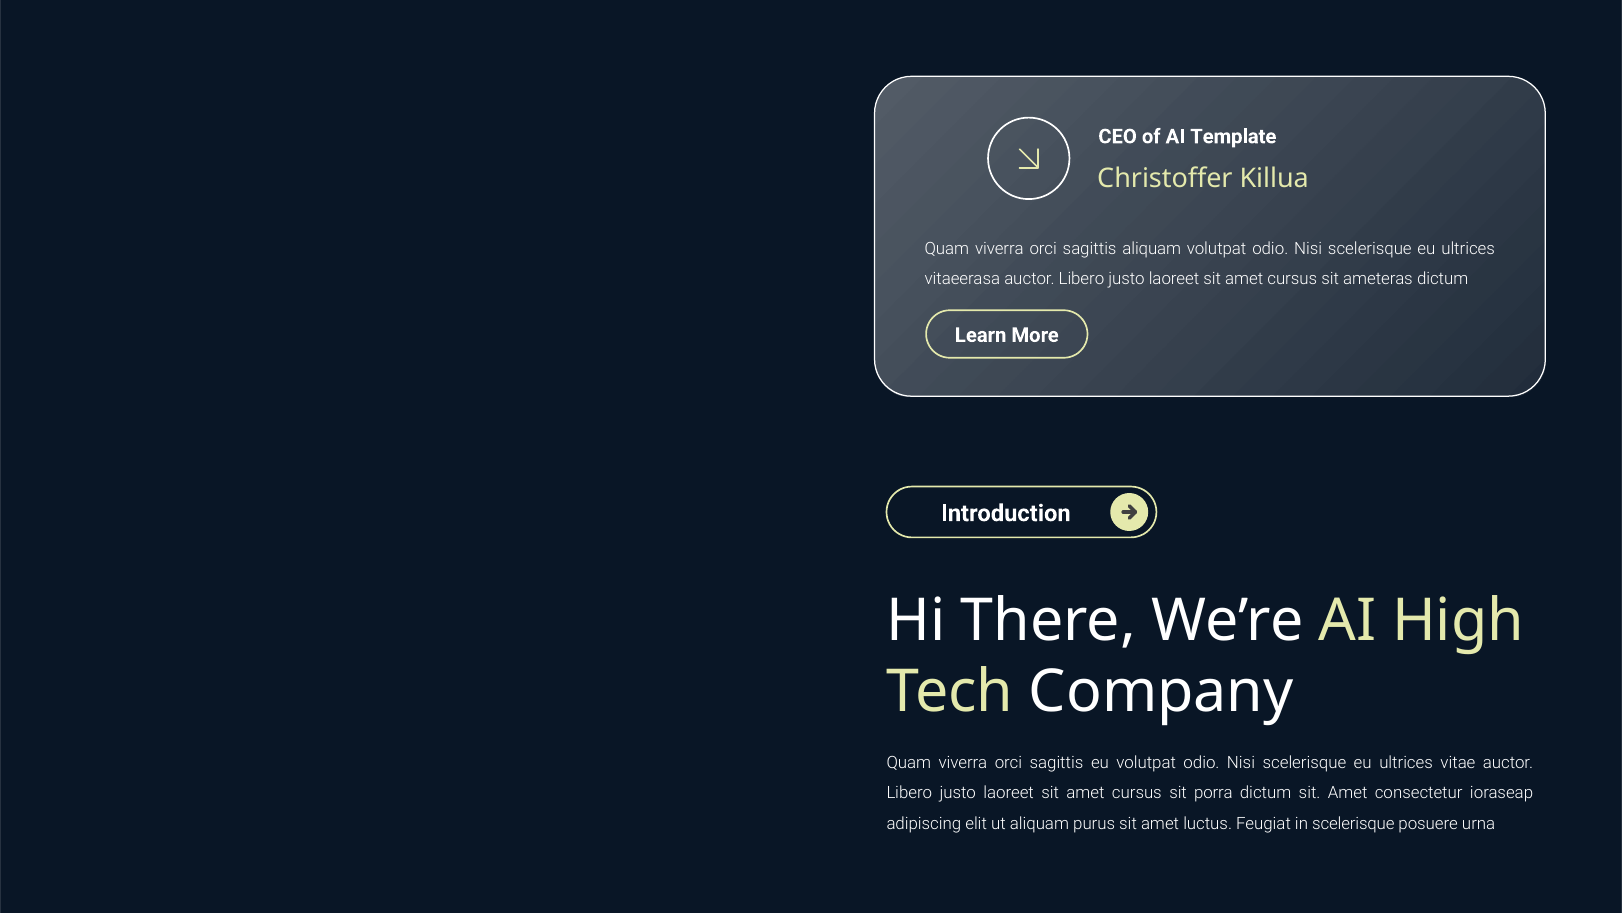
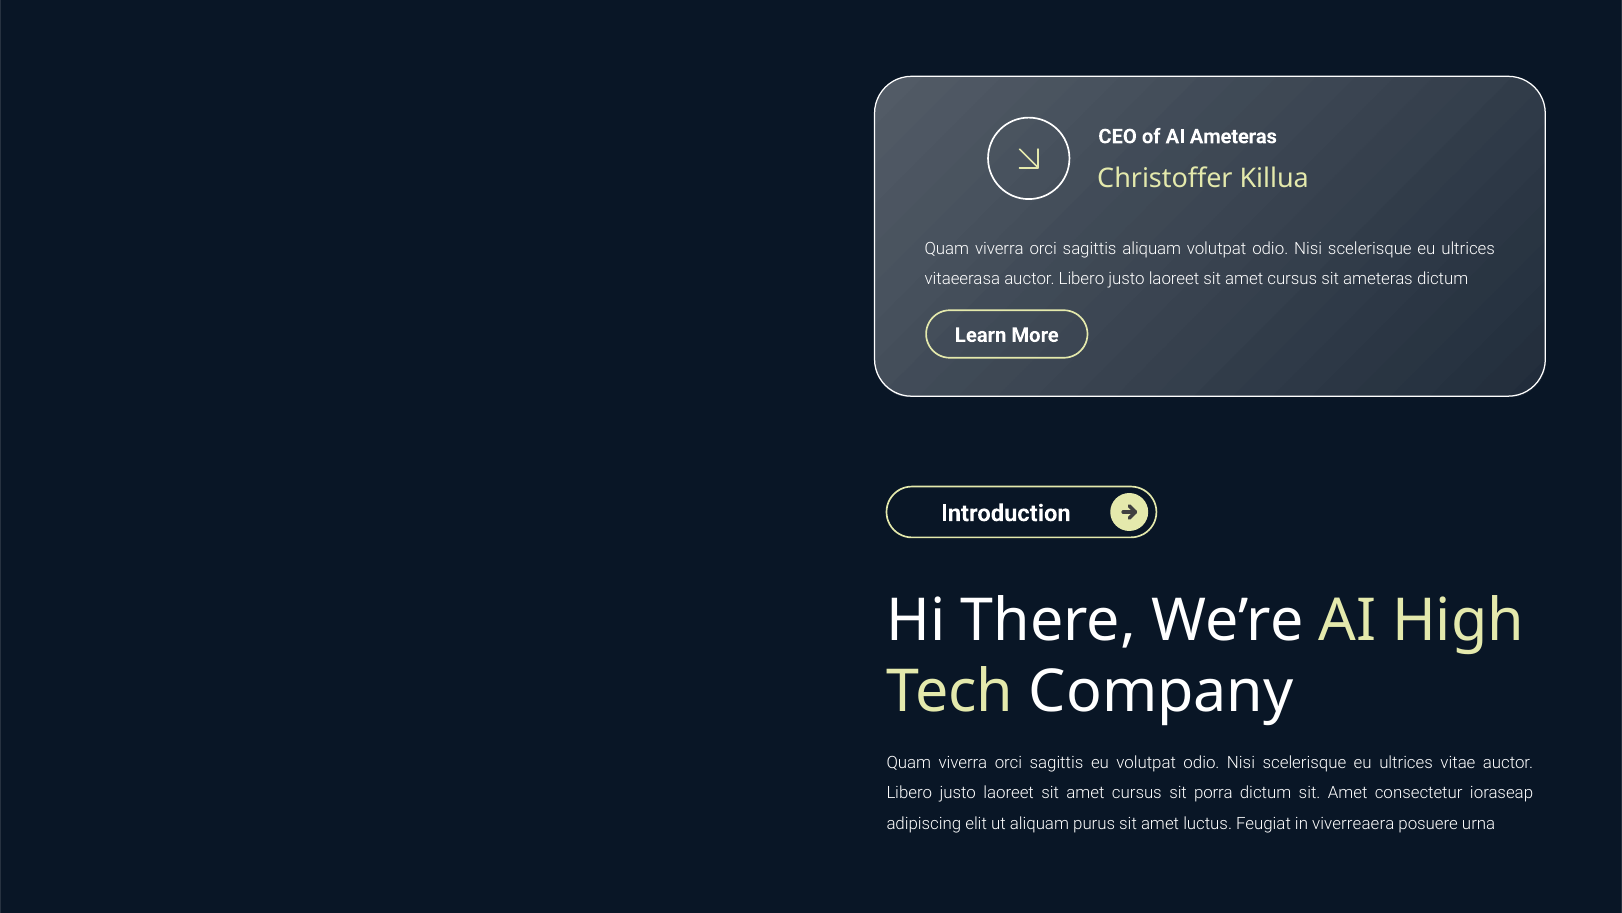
AI Template: Template -> Ameteras (1233, 136)
in scelerisque: scelerisque -> viverreaera (1353, 823)
